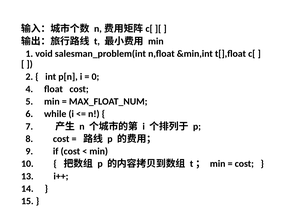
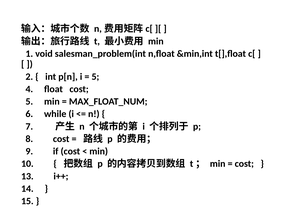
0: 0 -> 5 (95, 77)
